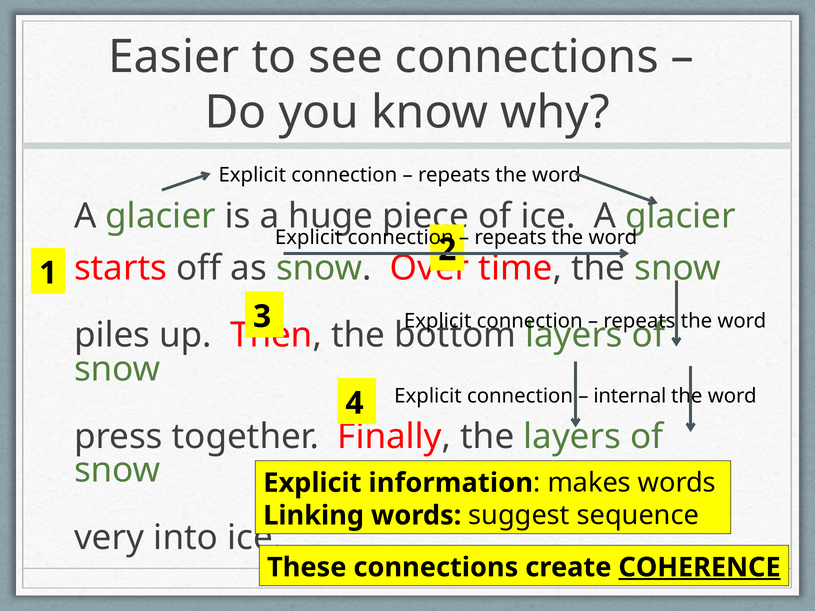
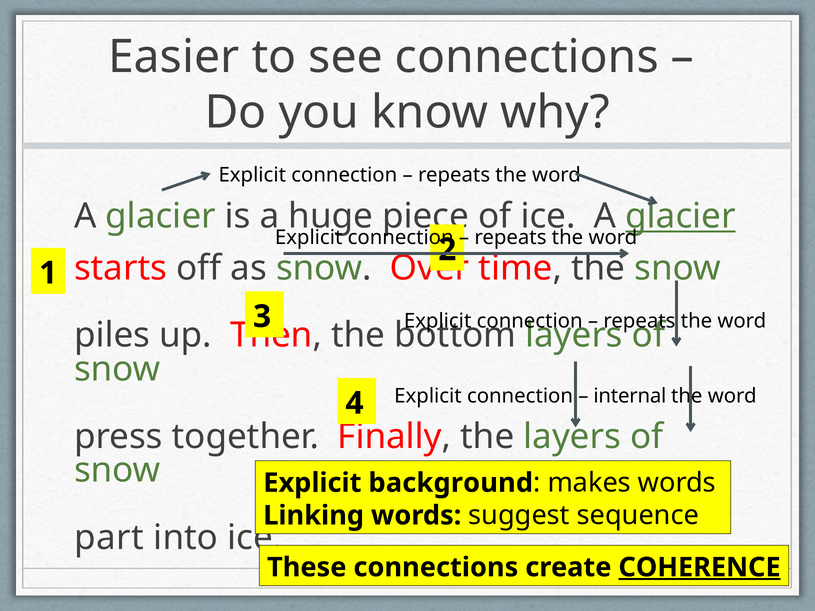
glacier underline: none -> present (681, 216)
information: information -> background (451, 483)
very: very -> part (109, 538)
